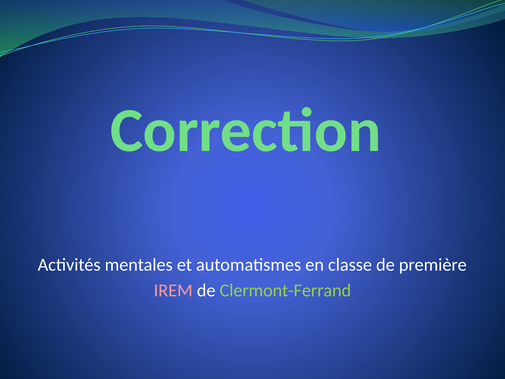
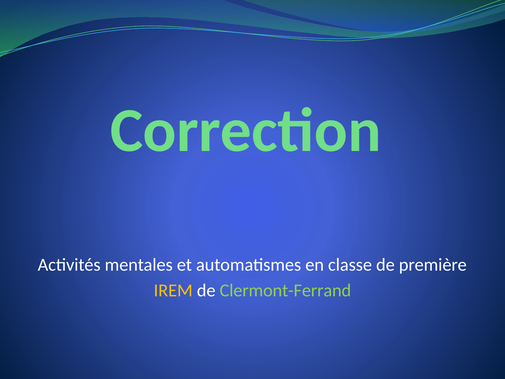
IREM colour: pink -> yellow (173, 290)
